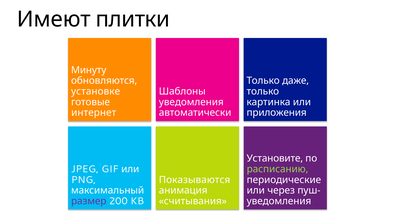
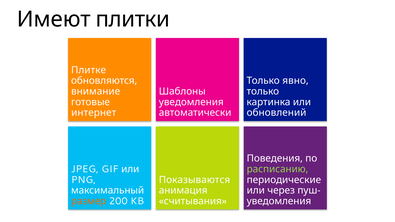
Минуту: Минуту -> Плитке (89, 70)
даже: даже -> явно (295, 81)
установке: установке -> внимание (96, 91)
приложения: приложения -> обновлений (277, 113)
Установите: Установите -> Поведения (275, 159)
размер colour: purple -> orange (89, 201)
